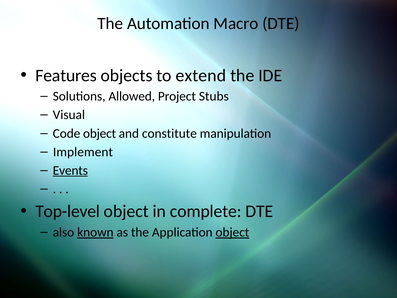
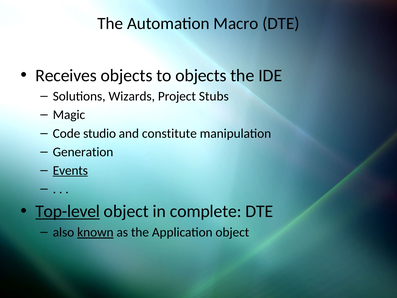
Features: Features -> Receives (66, 75)
to extend: extend -> objects (201, 75)
Allowed: Allowed -> Wizards (132, 96)
Visual: Visual -> Magic (69, 115)
Code object: object -> studio (100, 133)
Implement: Implement -> Generation (83, 152)
Top-level underline: none -> present (68, 211)
object underline: present -> none (232, 232)
